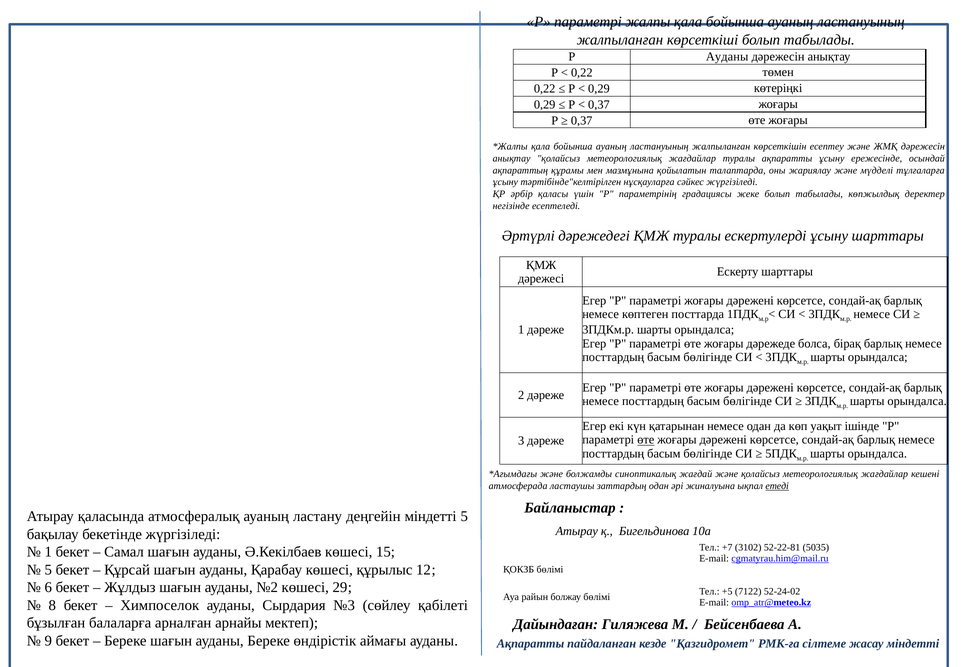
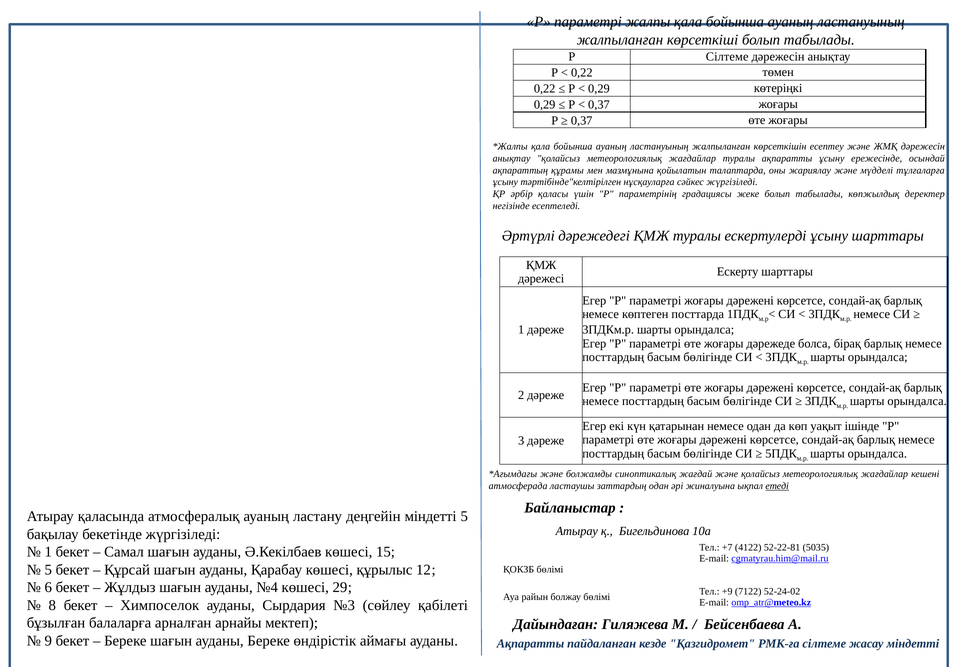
Р Ауданы: Ауданы -> Сілтеме (727, 57)
өте underline: present -> none (646, 440)
3102: 3102 -> 4122 (748, 547)
№2: №2 -> №4 (267, 587)
+5: +5 -> +9 (727, 591)
